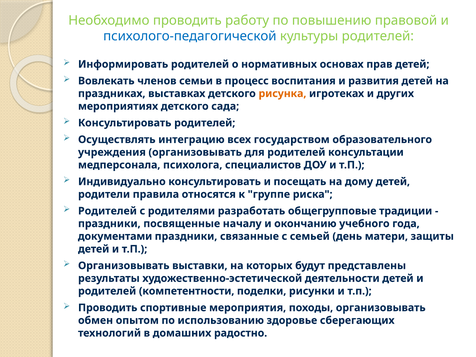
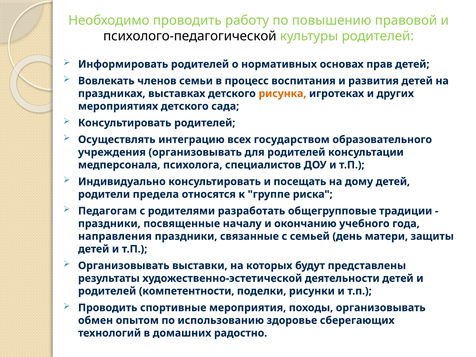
психолого-педагогической colour: blue -> black (190, 36)
правила: правила -> предела (156, 194)
Родителей: Родителей -> Педагогам (107, 211)
документами: документами -> направления (115, 236)
